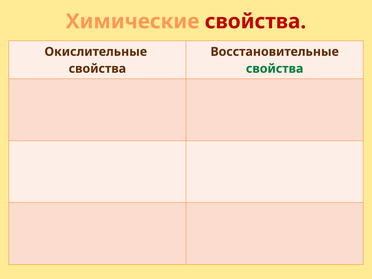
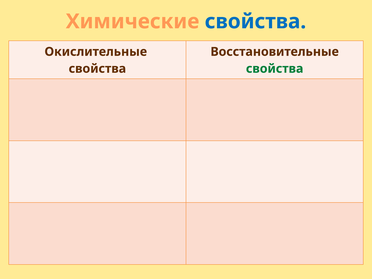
свойства colour: red -> blue (255, 21)
